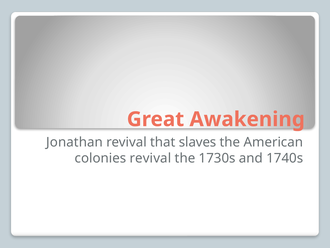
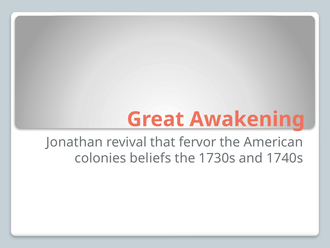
slaves: slaves -> fervor (198, 142)
colonies revival: revival -> beliefs (150, 158)
